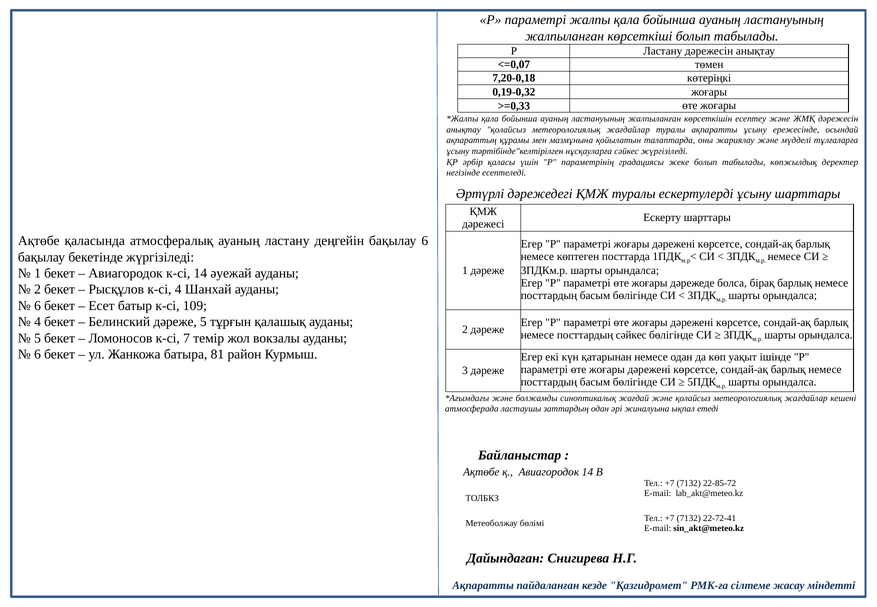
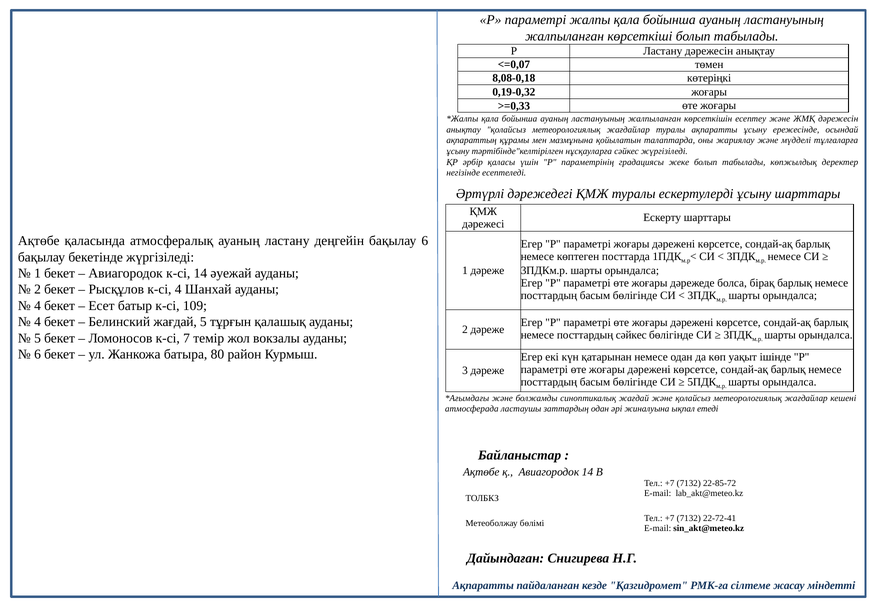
7,20-0,18: 7,20-0,18 -> 8,08-0,18 (514, 78)
6: 6 -> 4 (38, 306)
Белинский дәреже: дәреже -> жағдай (175, 322)
81: 81 -> 80 (217, 354)
